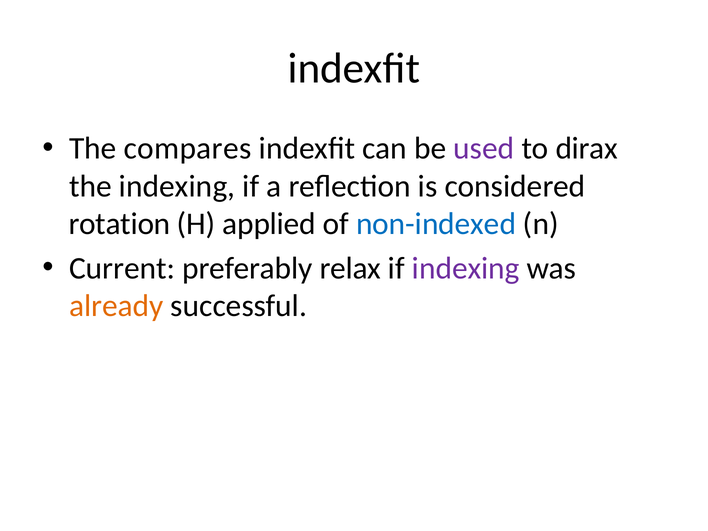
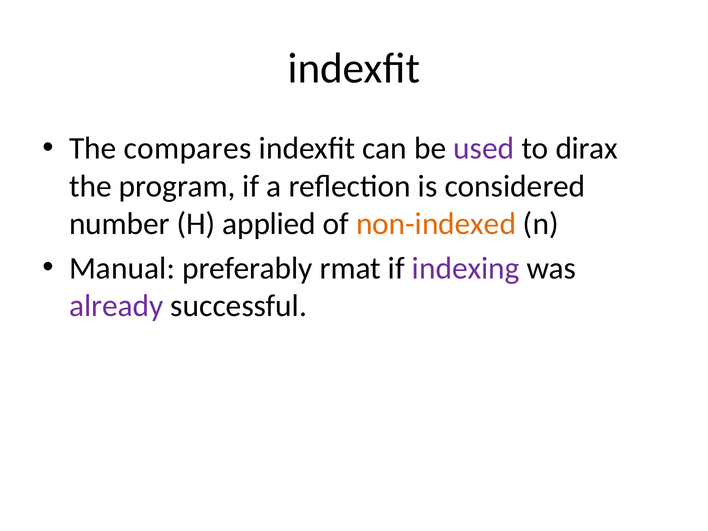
the indexing: indexing -> program (177, 186)
rotation: rotation -> number (119, 224)
non-indexed colour: blue -> orange (436, 224)
Current: Current -> Manual (122, 268)
relax: relax -> rmat (350, 268)
already colour: orange -> purple (116, 306)
